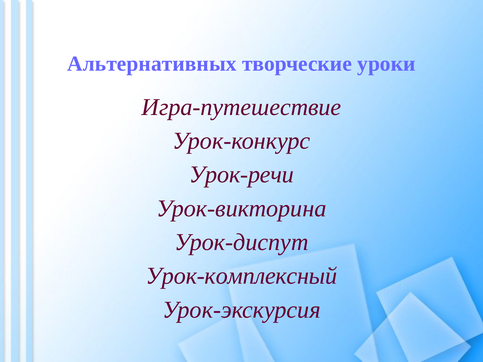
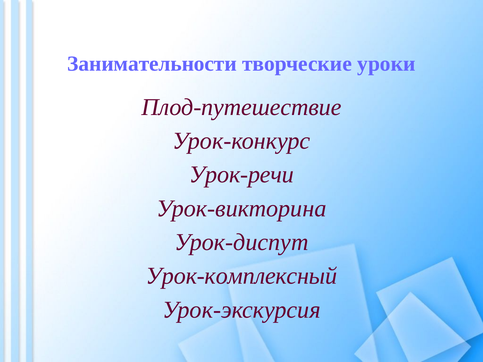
Альтернативных: Альтернативных -> Занимательности (152, 64)
Игра-путешествие: Игра-путешествие -> Плод-путешествие (241, 107)
